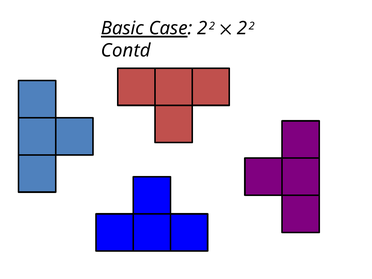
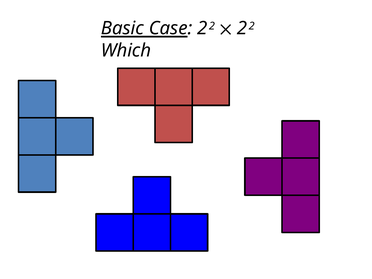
Contd: Contd -> Which (126, 50)
